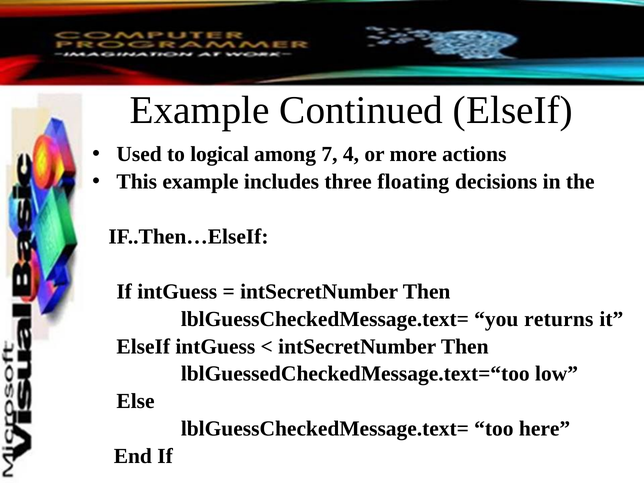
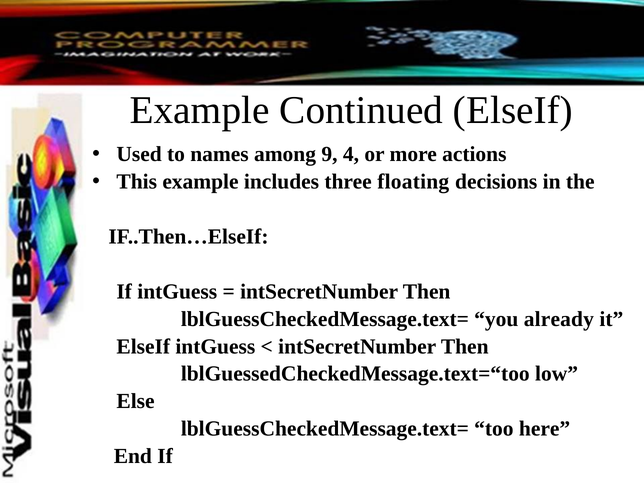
logical: logical -> names (220, 154)
7: 7 -> 9 (330, 154)
returns: returns -> already (559, 319)
